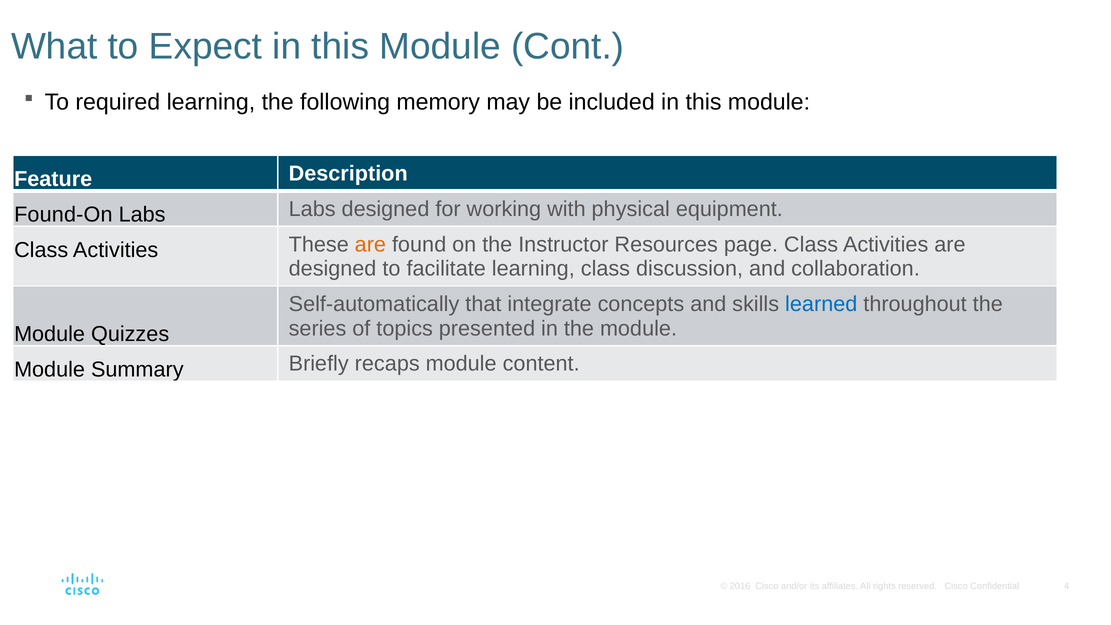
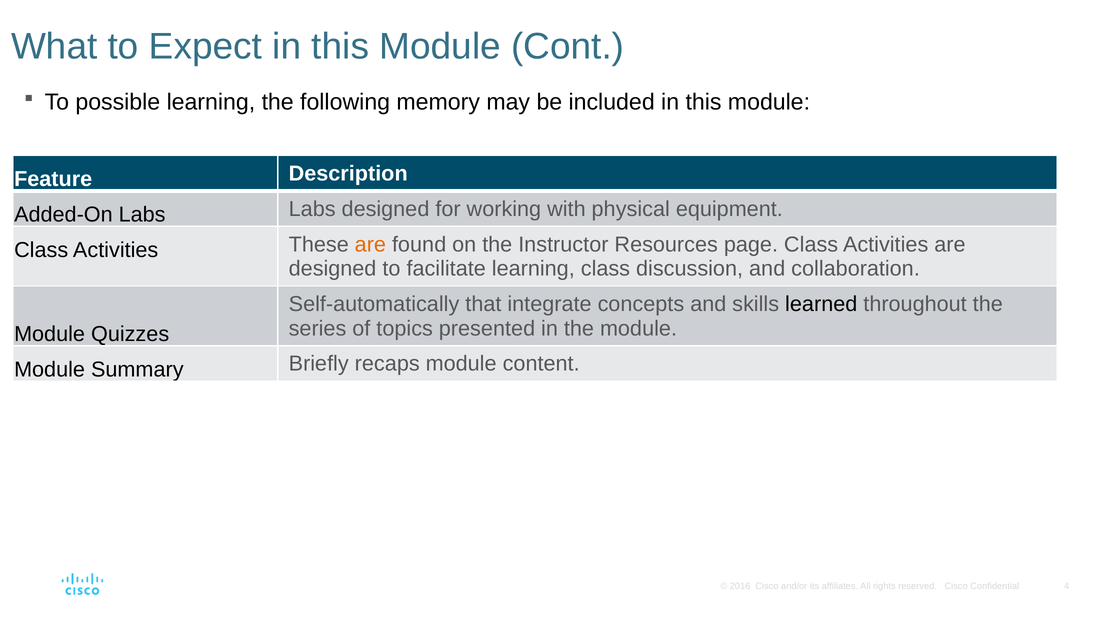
required: required -> possible (118, 102)
Found-On: Found-On -> Added-On (63, 215)
learned colour: blue -> black (821, 304)
